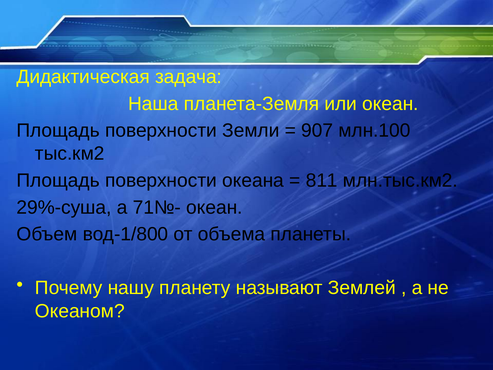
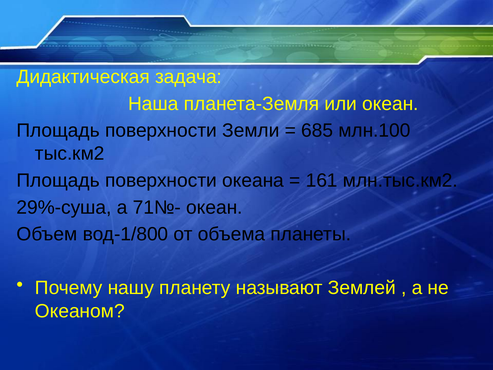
907: 907 -> 685 (317, 130)
811: 811 -> 161 (322, 180)
